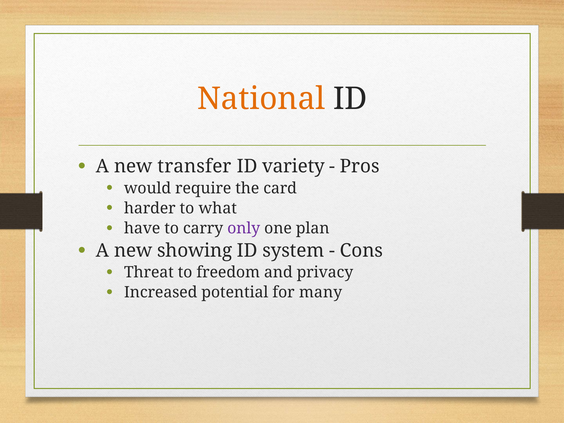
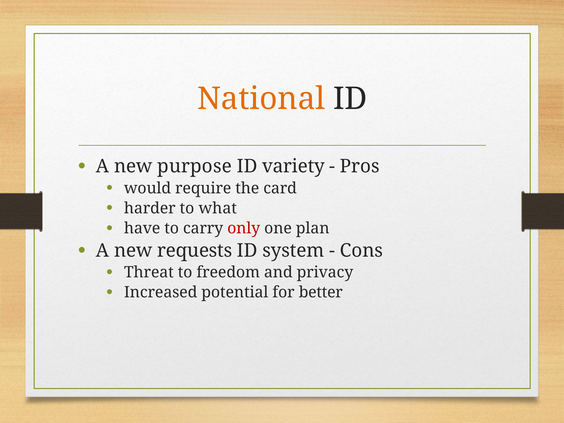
transfer: transfer -> purpose (195, 166)
only colour: purple -> red (244, 228)
showing: showing -> requests (195, 251)
many: many -> better (321, 292)
